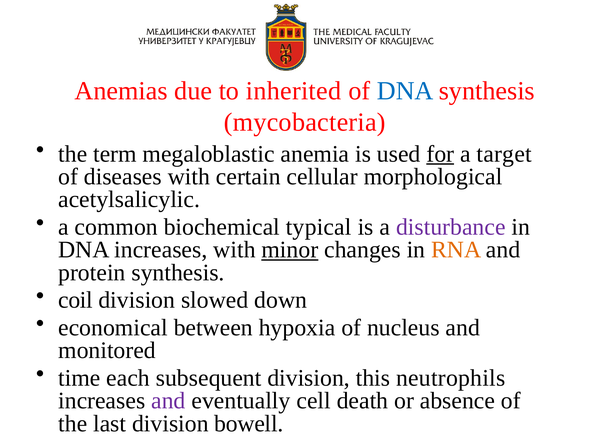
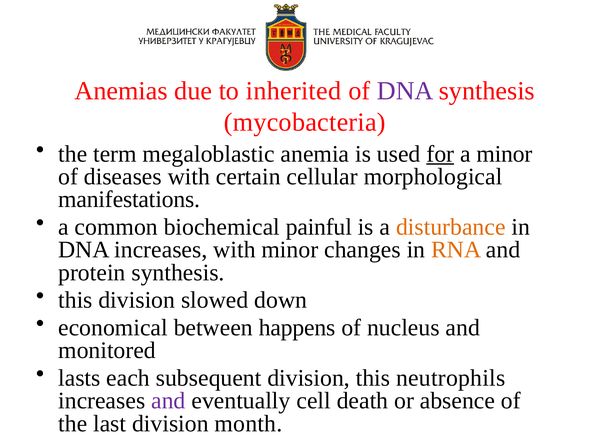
DNA colour: blue -> purple (405, 91)
a target: target -> minor (504, 154)
acetylsalicylic: acetylsalicylic -> manifestations (129, 200)
typical: typical -> painful (319, 227)
disturbance colour: purple -> orange (451, 227)
minor underline: present -> none (290, 250)
coil: coil -> this (75, 300)
hypoxia: hypoxia -> happens (297, 328)
time: time -> lasts (79, 378)
bowell: bowell -> month (248, 424)
